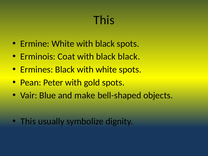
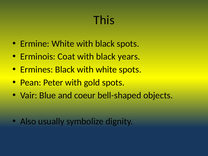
black black: black -> years (129, 57)
make: make -> coeur (85, 95)
This: This -> Also (28, 121)
